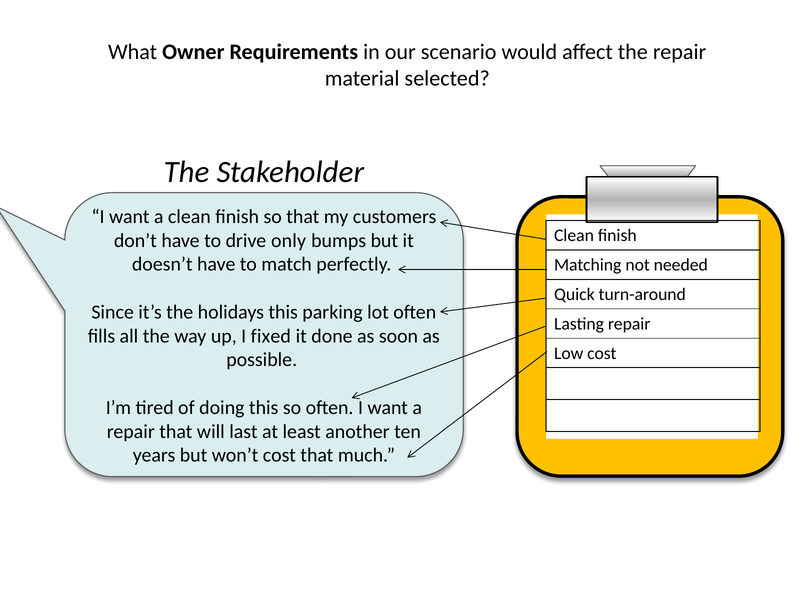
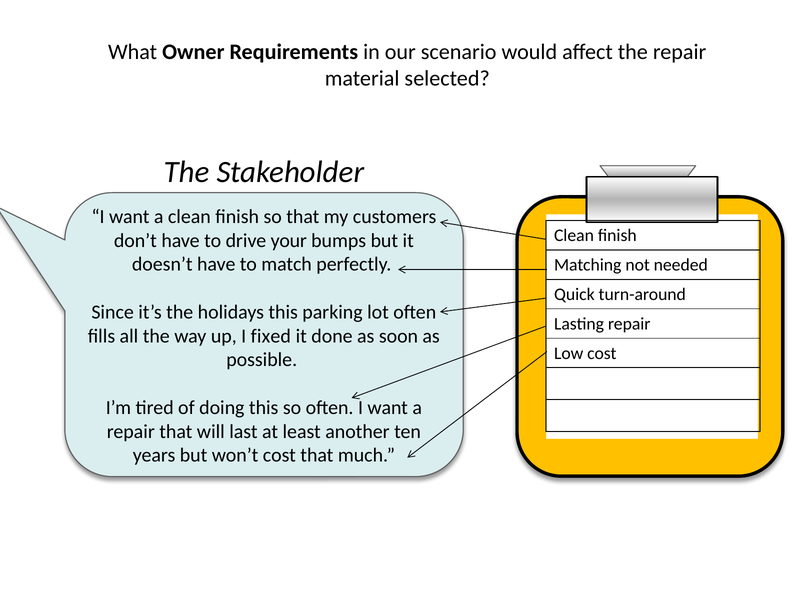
only: only -> your (289, 240)
